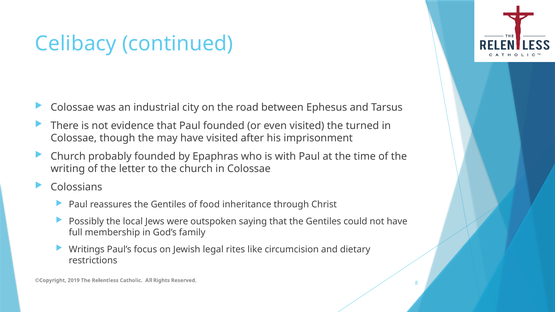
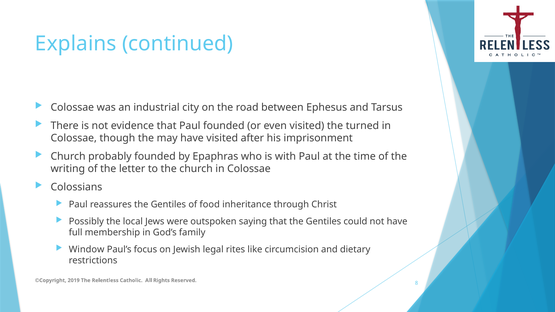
Celibacy: Celibacy -> Explains (76, 44)
Writings: Writings -> Window (87, 250)
